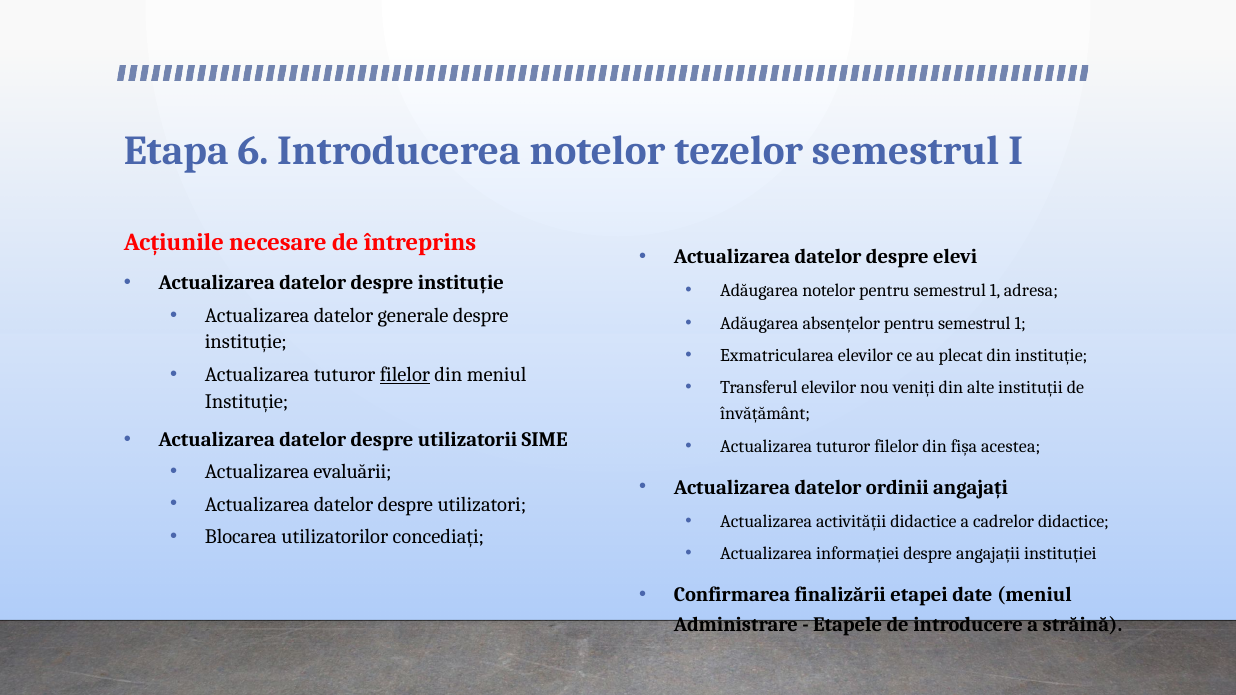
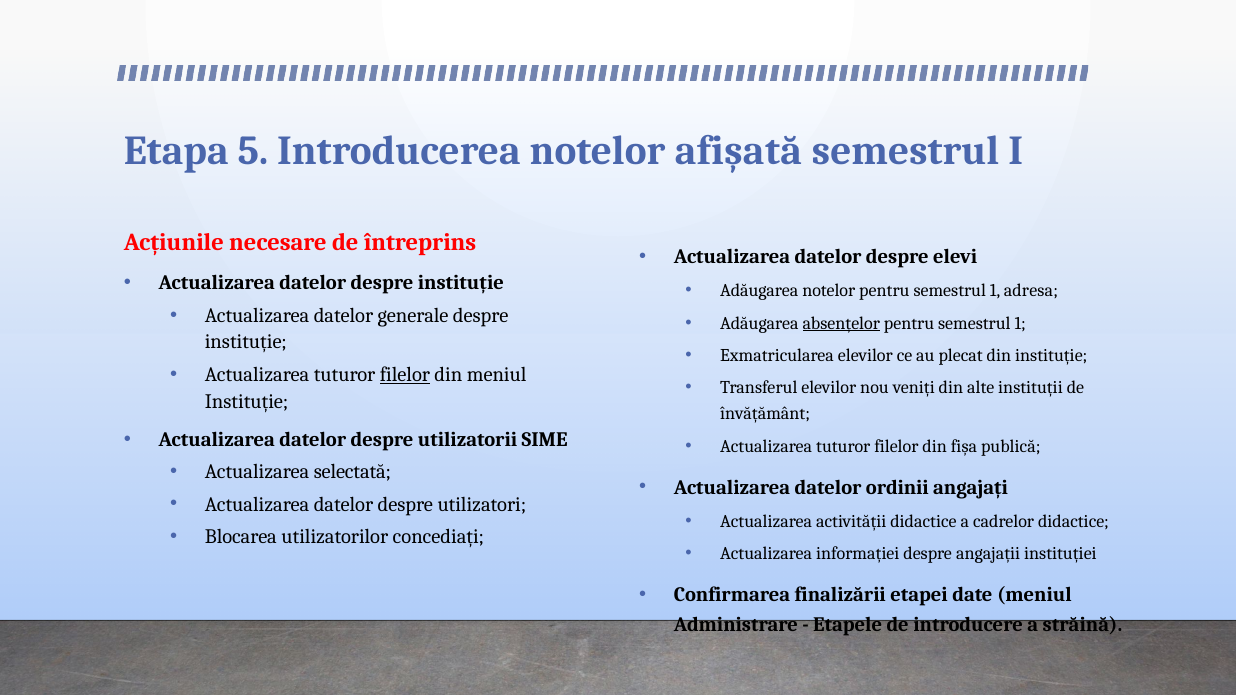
6: 6 -> 5 (253, 151)
tezelor: tezelor -> afișată (739, 151)
absențelor underline: none -> present (841, 323)
acestea: acestea -> publică (1011, 446)
evaluării: evaluării -> selectată (352, 472)
